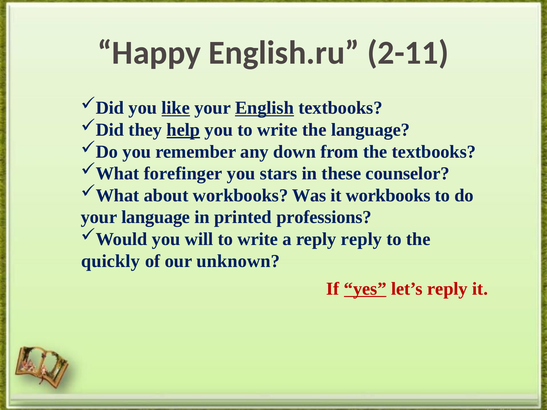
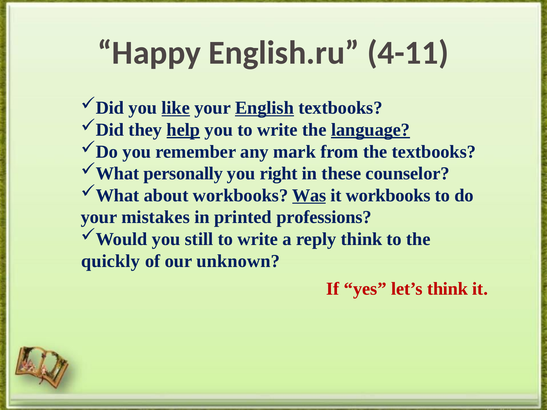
2-11: 2-11 -> 4-11 (408, 53)
language underline: none -> present (371, 130)
down: down -> mark (295, 152)
forefinger: forefinger -> personally (183, 174)
stars: stars -> right (279, 174)
Was underline: none -> present (309, 196)
your language: language -> mistakes (156, 217)
will: will -> still (199, 239)
reply reply: reply -> think (362, 239)
yes underline: present -> none (365, 289)
let’s reply: reply -> think (448, 289)
